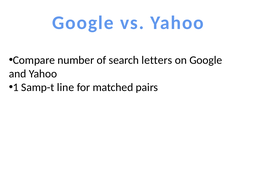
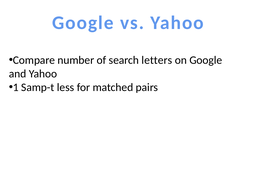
line: line -> less (66, 87)
